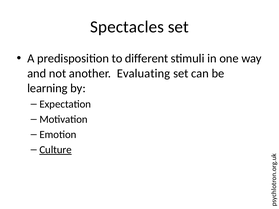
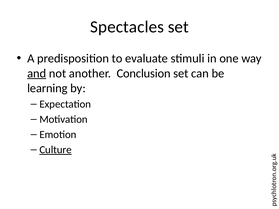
different: different -> evaluate (147, 59)
and underline: none -> present (37, 73)
Evaluating: Evaluating -> Conclusion (144, 73)
